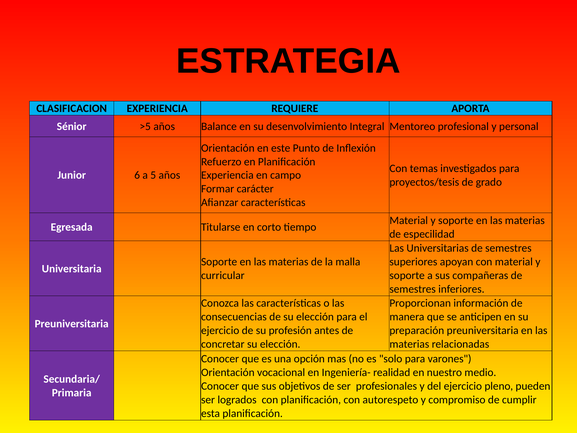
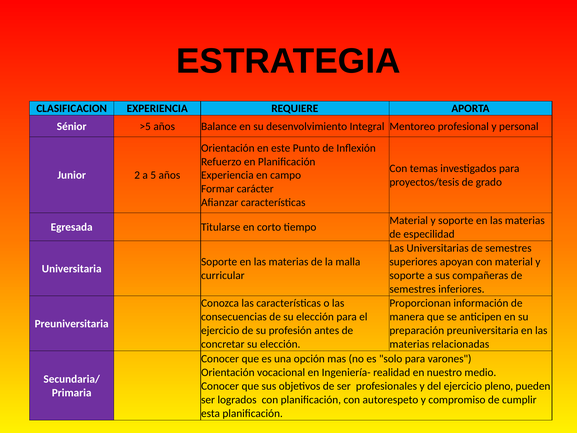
6: 6 -> 2 (137, 175)
